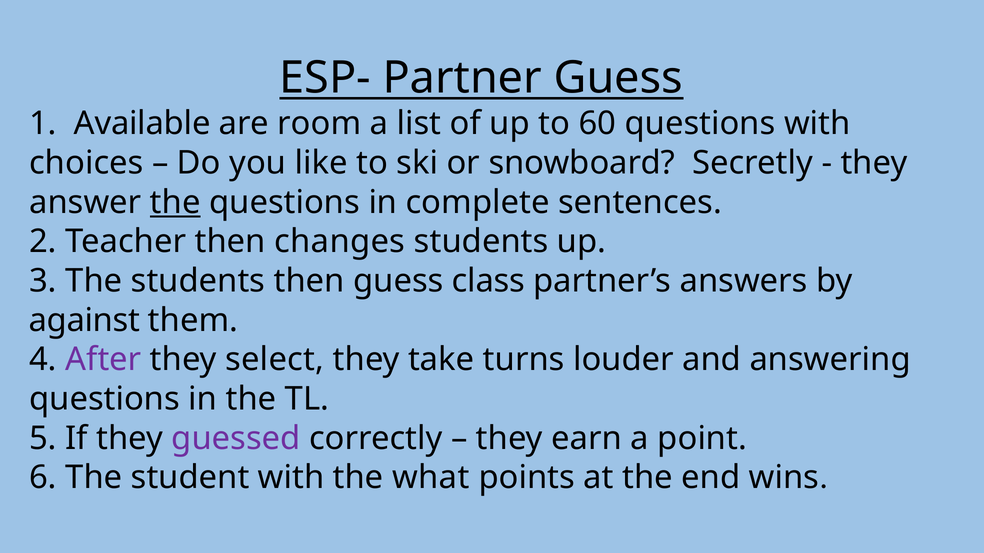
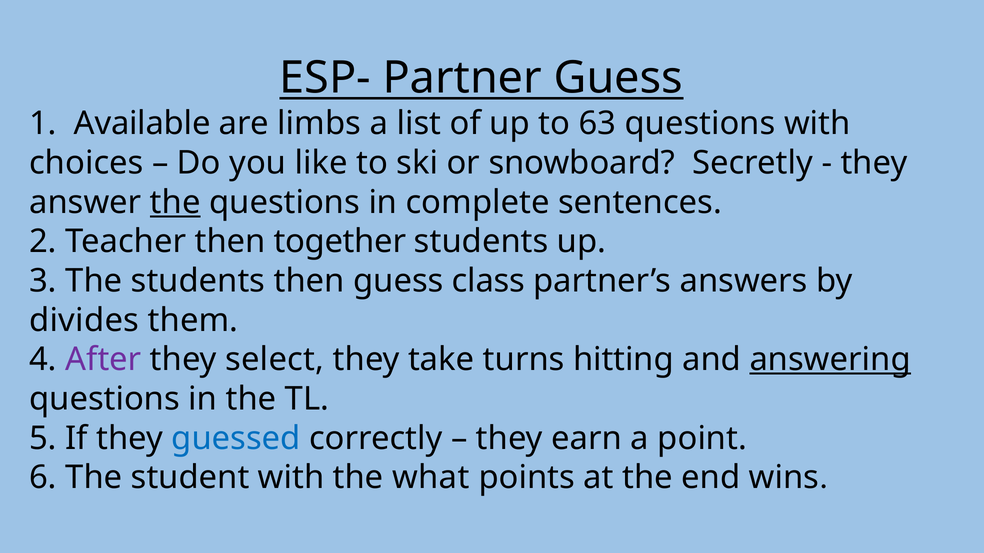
room: room -> limbs (319, 124)
60: 60 -> 63 (597, 124)
changes: changes -> together (340, 242)
against: against -> divides (84, 320)
louder: louder -> hitting (623, 360)
answering underline: none -> present (830, 360)
guessed colour: purple -> blue (236, 439)
